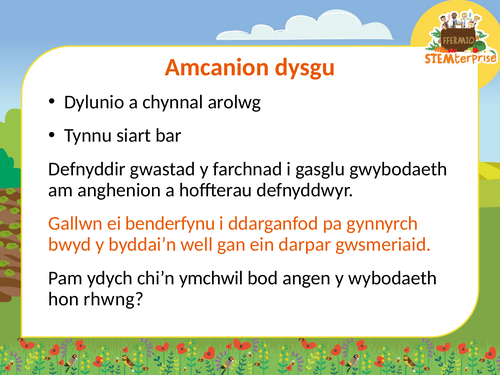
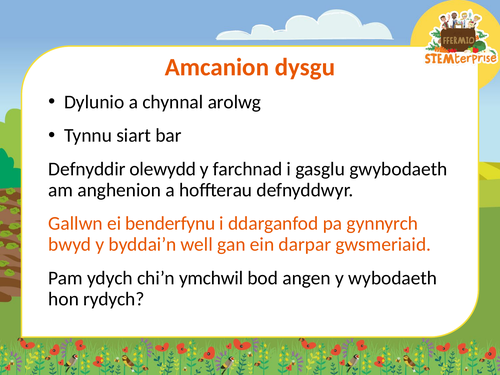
gwastad: gwastad -> olewydd (163, 169)
rhwng: rhwng -> rydych (114, 299)
